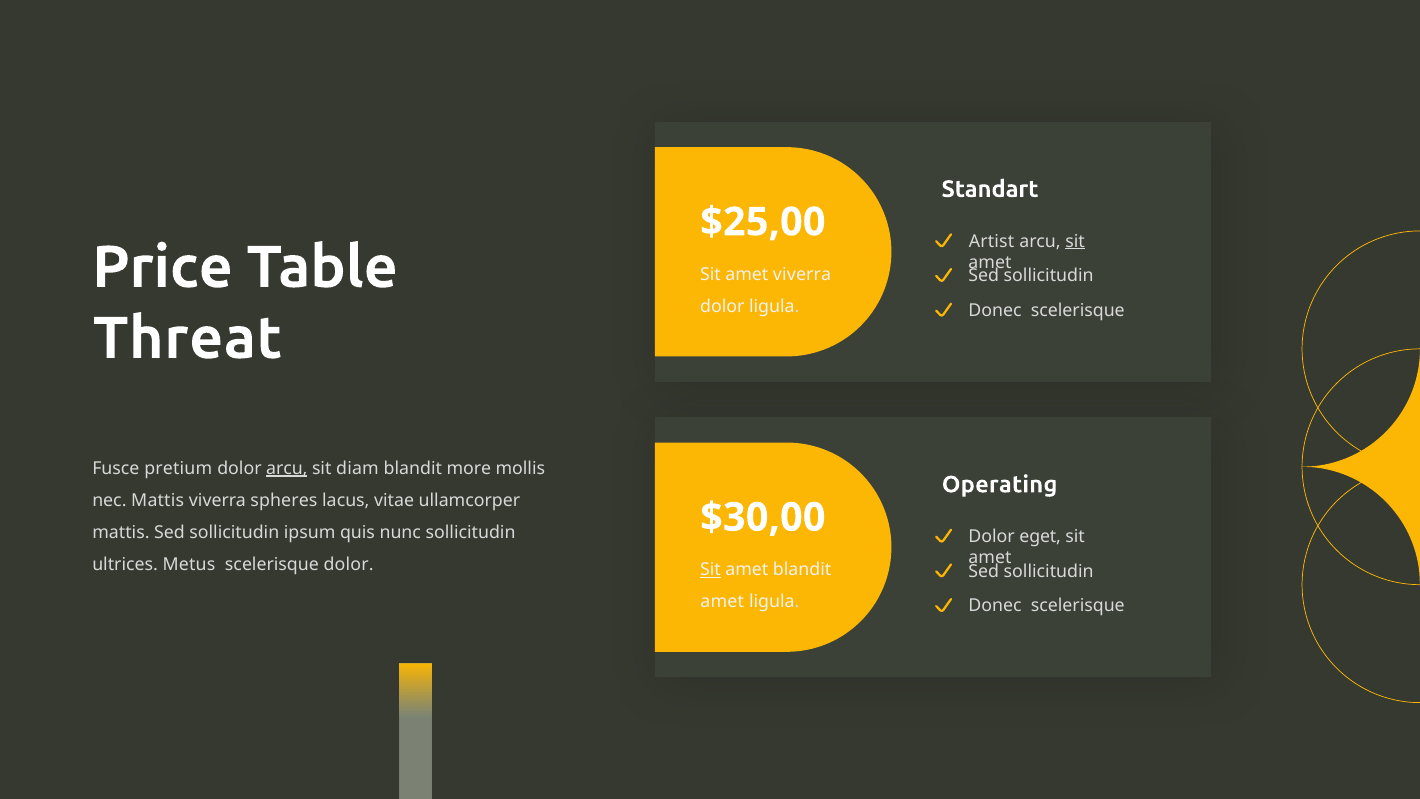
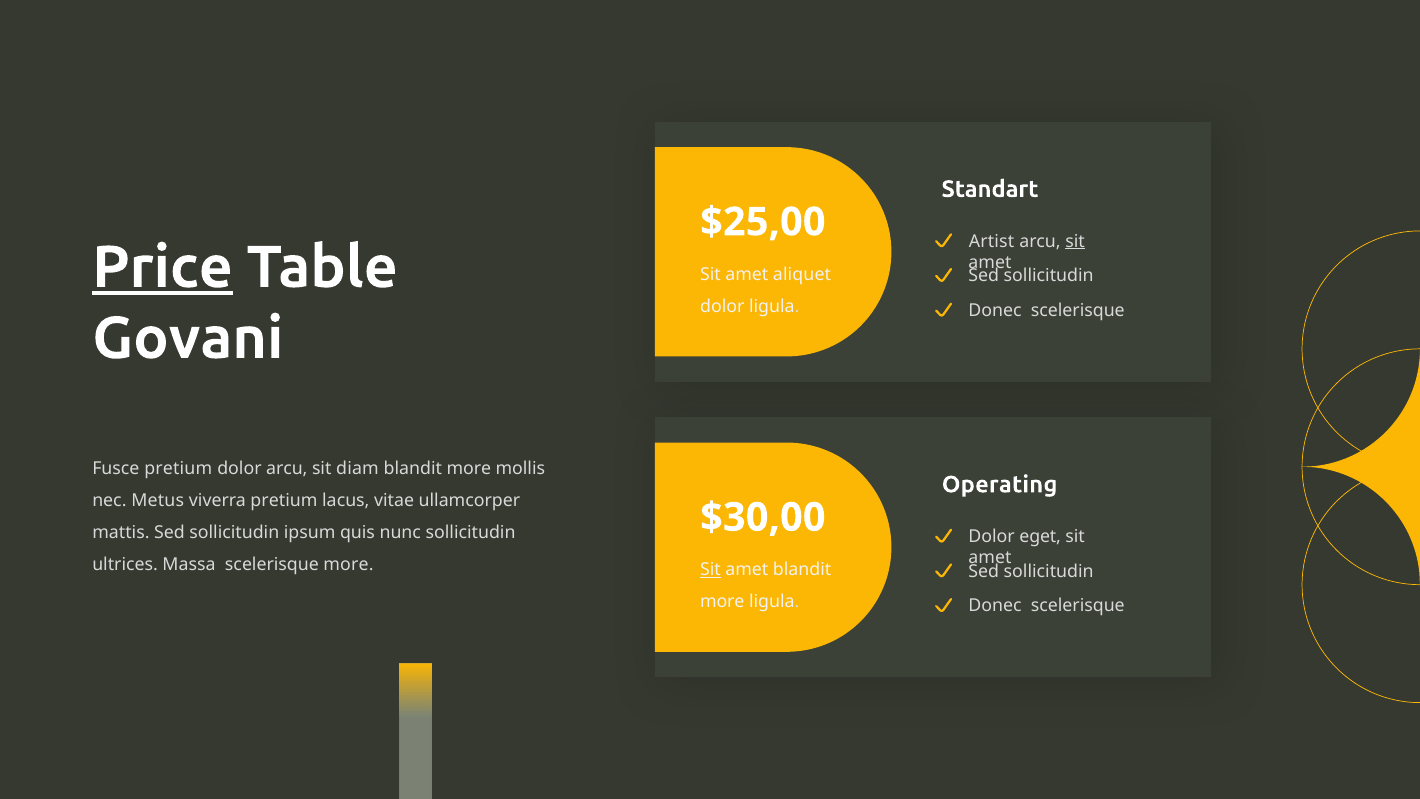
Price underline: none -> present (163, 267)
amet viverra: viverra -> aliquet (802, 275)
Threat: Threat -> Govani (188, 338)
arcu underline: present -> none (287, 468)
nec Mattis: Mattis -> Metus (158, 500)
viverra spheres: spheres -> pretium (284, 500)
Metus: Metus -> Massa (189, 564)
scelerisque dolor: dolor -> more (349, 564)
amet: amet -> more (722, 602)
